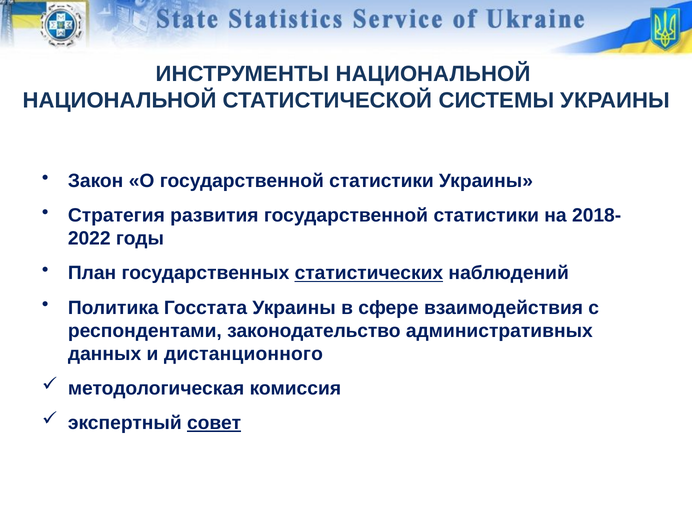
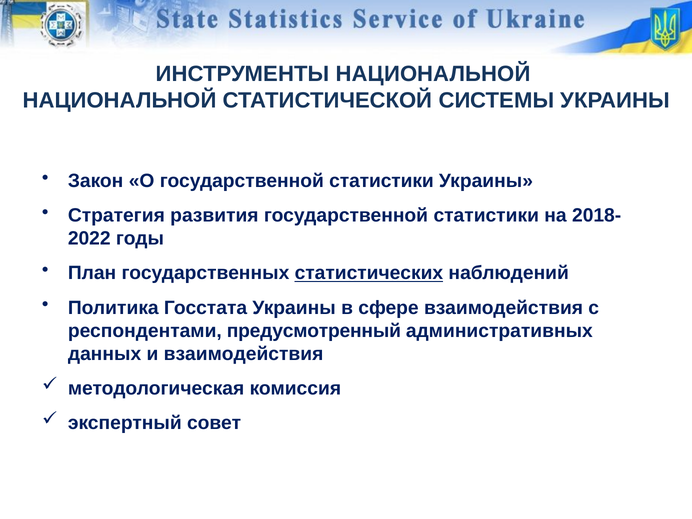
законодательство: законодательство -> предусмотренный (314, 331)
и дистанционного: дистанционного -> взаимодействия (244, 354)
совет underline: present -> none (214, 423)
